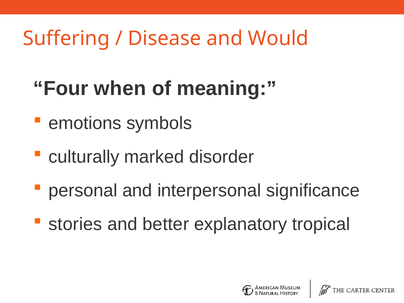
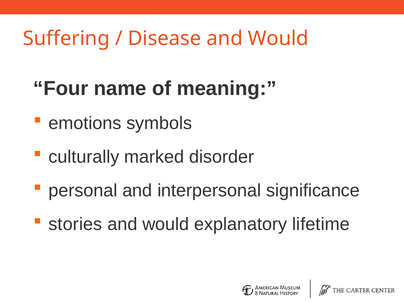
when: when -> name (120, 89)
better: better -> would (166, 224)
tropical: tropical -> lifetime (321, 224)
